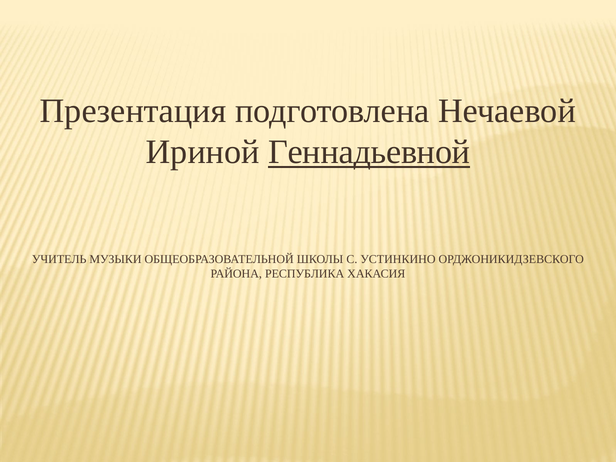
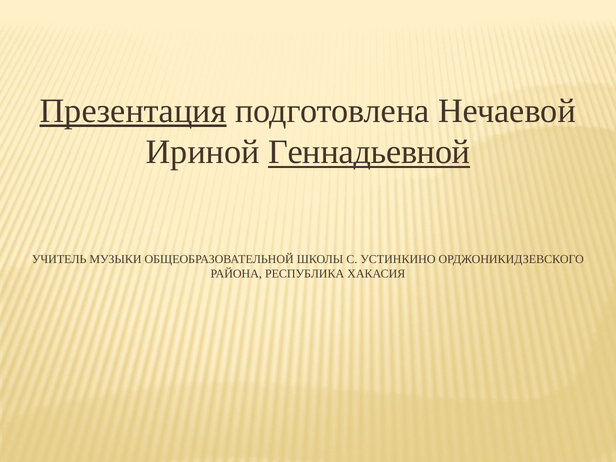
Презентация underline: none -> present (133, 111)
